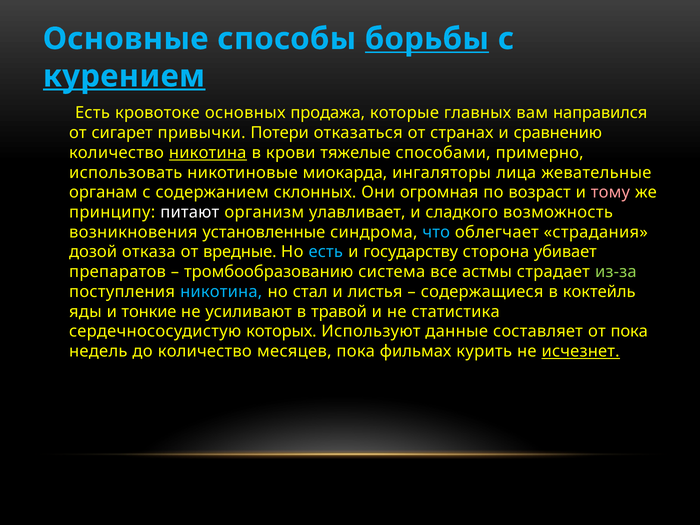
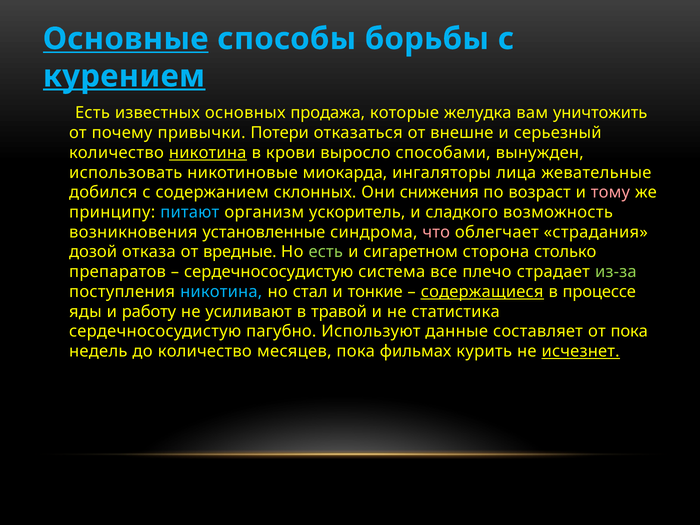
Основные underline: none -> present (126, 39)
борьбы underline: present -> none (427, 39)
кровотоке: кровотоке -> известных (157, 113)
главных: главных -> желудка (478, 113)
направился: направился -> уничтожить (600, 113)
сигарет: сигарет -> почему (122, 133)
странах: странах -> внешне (462, 133)
сравнению: сравнению -> серьезный (558, 133)
тяжелые: тяжелые -> выросло (355, 153)
примерно: примерно -> вынужден (540, 153)
органам: органам -> добился (103, 192)
огромная: огромная -> снижения (439, 192)
питают colour: white -> light blue (190, 212)
улавливает: улавливает -> ускоритель (357, 212)
что colour: light blue -> pink (436, 232)
есть colour: light blue -> light green (326, 252)
государству: государству -> сигаретном (411, 252)
убивает: убивает -> столько (565, 252)
тромбообразованию: тромбообразованию -> сердечнососудистую (269, 272)
астмы: астмы -> плечо (487, 272)
листья: листья -> тонкие (375, 292)
содержащиеся underline: none -> present (482, 292)
коктейль: коктейль -> процессе (599, 292)
тонкие: тонкие -> работу (149, 312)
которых: которых -> пагубно (281, 332)
